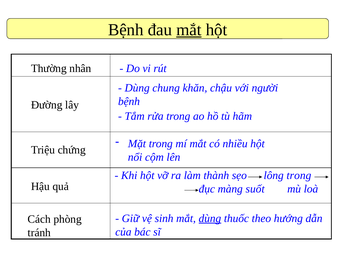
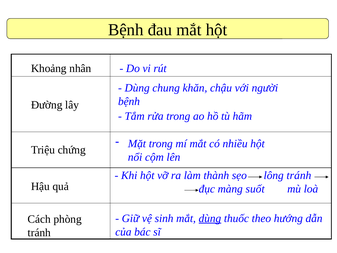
mắt underline: present -> none (189, 30)
Thường: Thường -> Khoảng (49, 68)
lông trong: trong -> tránh (299, 175)
